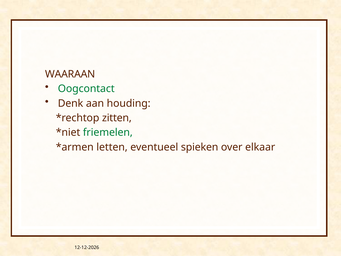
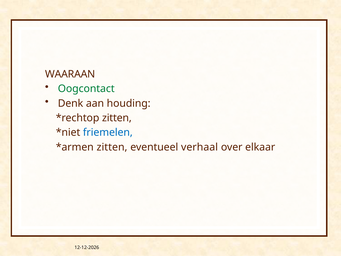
friemelen colour: green -> blue (108, 132)
letten: letten -> zitten (112, 147)
spieken: spieken -> verhaal (200, 147)
